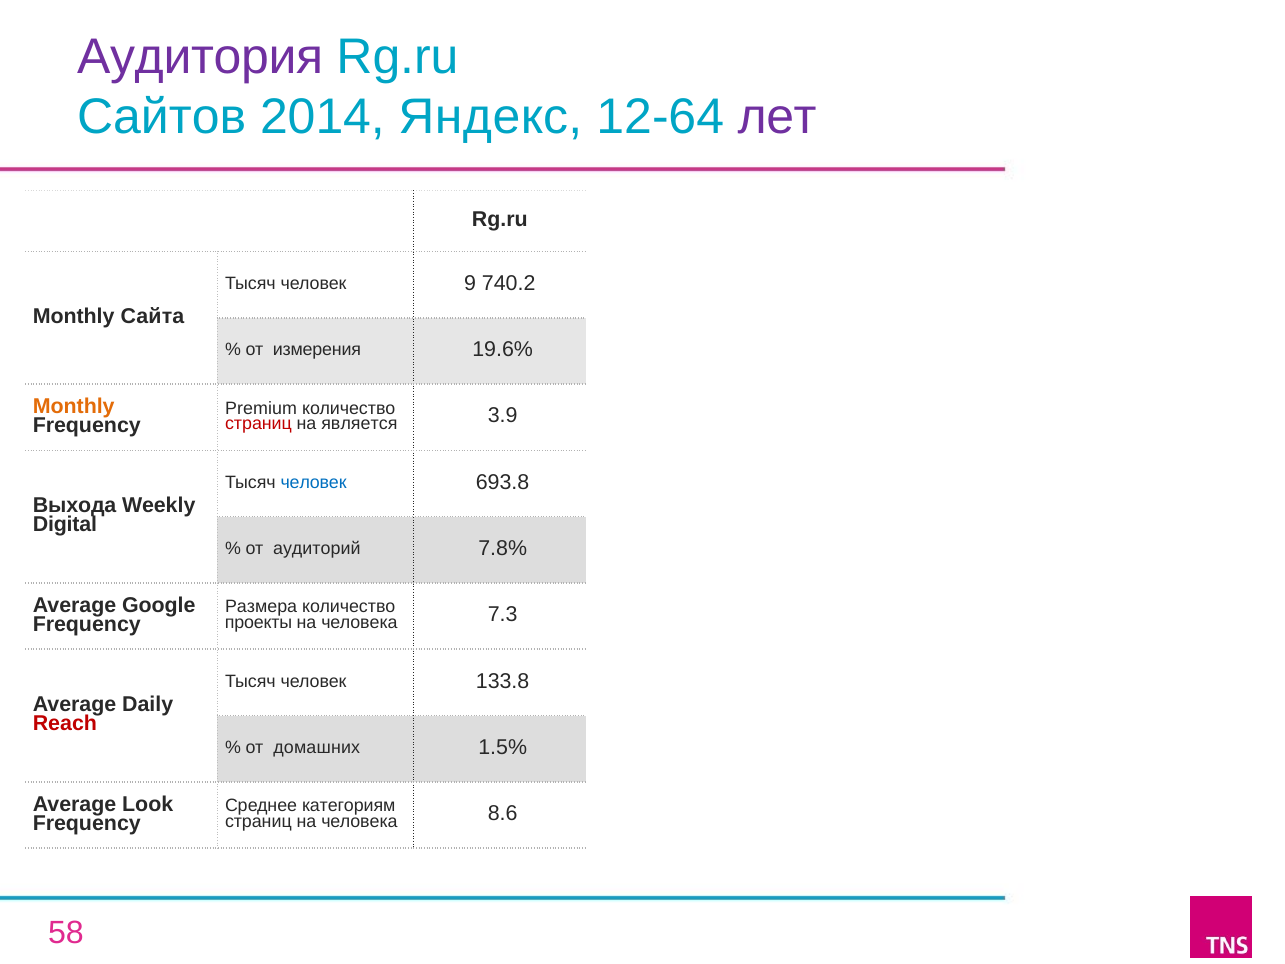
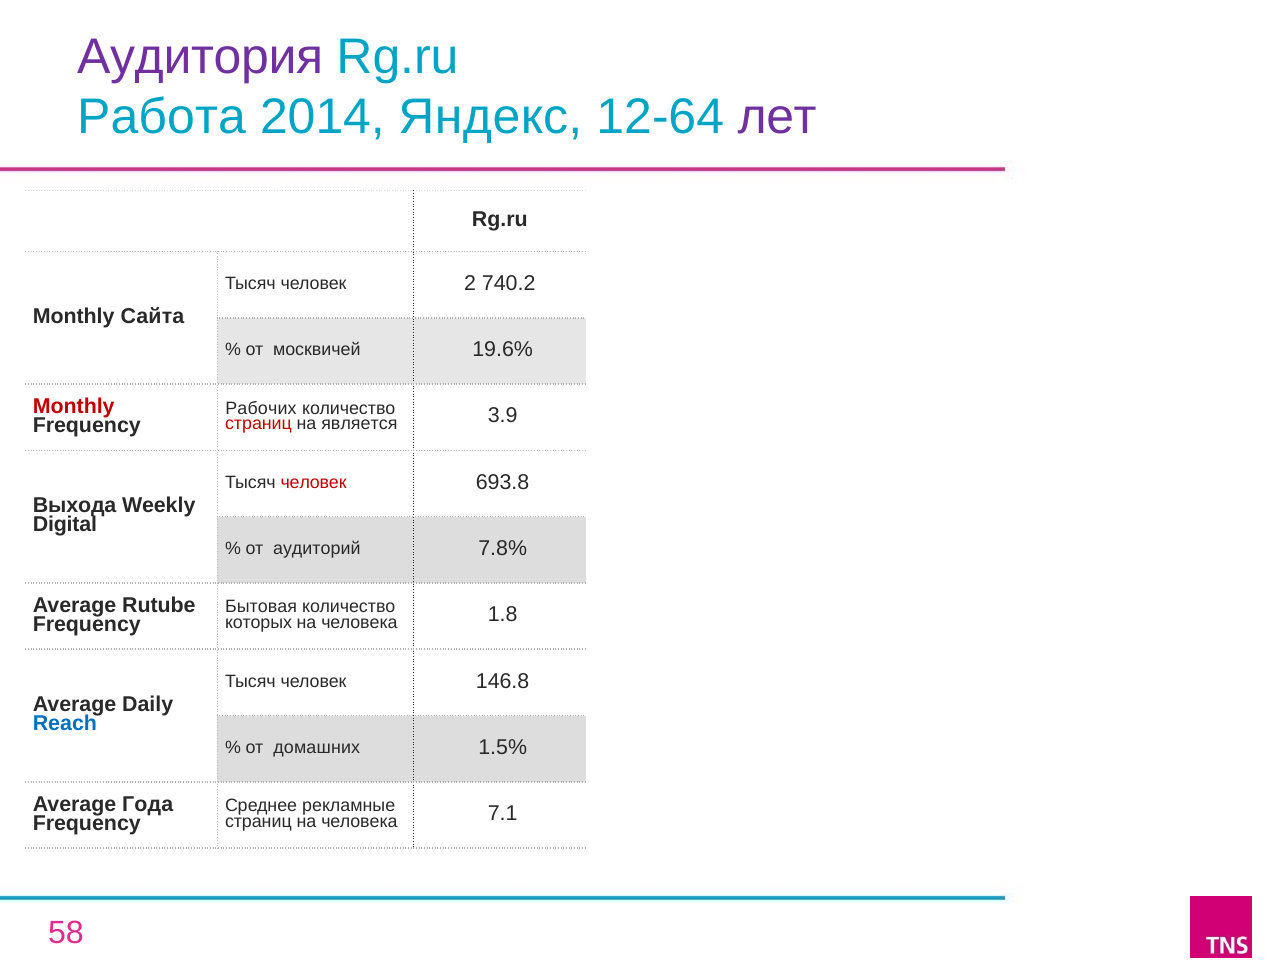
Сайтов: Сайтов -> Работа (162, 117)
9: 9 -> 2 (470, 283)
измерения: измерения -> москвичей (317, 350)
Monthly colour: orange -> red (74, 406)
Premium: Premium -> Рабочих (261, 408)
человек colour: blue -> red (314, 482)
Google: Google -> Rutube (159, 605)
Размера: Размера -> Бытовая (261, 607)
проекты: проекты -> которых (259, 623)
7.3: 7.3 -> 1.8 (503, 615)
133.8: 133.8 -> 146.8 (503, 681)
Reach colour: red -> blue (65, 724)
Look: Look -> Года (148, 804)
категориям: категориям -> рекламные (349, 806)
8.6: 8.6 -> 7.1 (503, 813)
